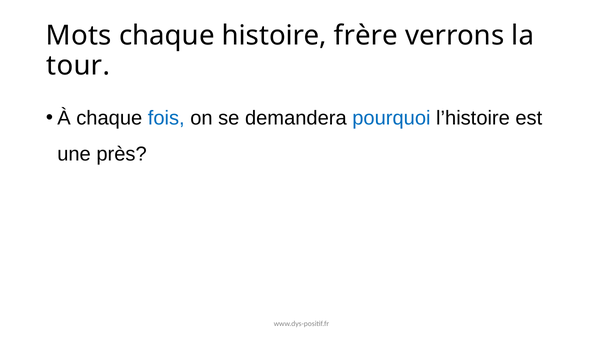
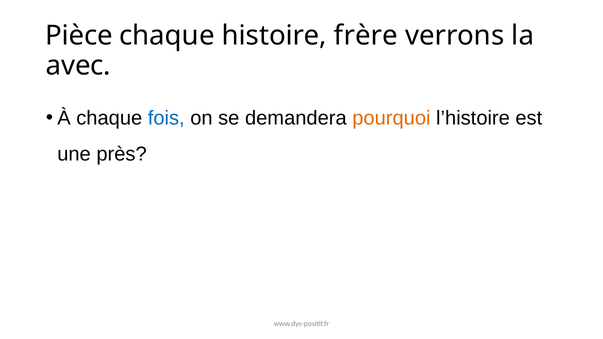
Mots: Mots -> Pièce (79, 36)
tour: tour -> avec (78, 66)
pourquoi colour: blue -> orange (391, 118)
